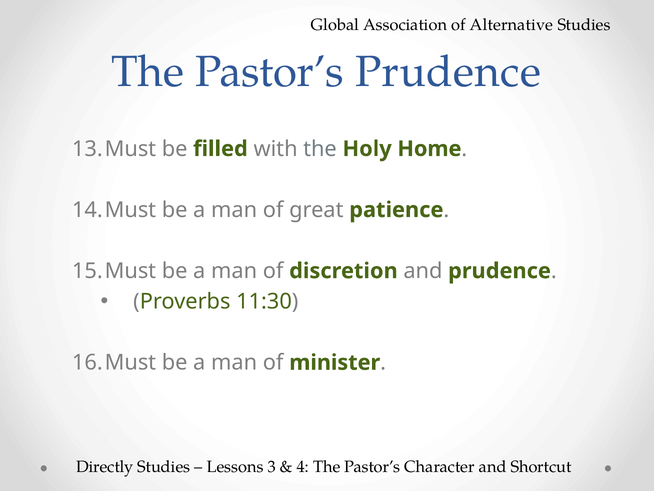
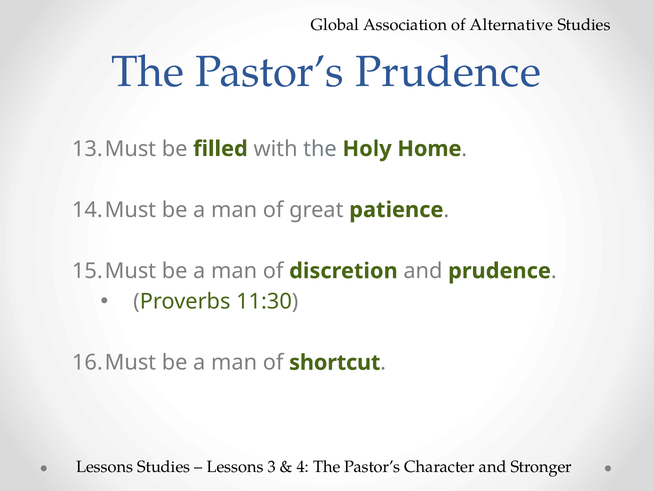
minister: minister -> shortcut (335, 362)
Directly: Directly -> Lessons (105, 466)
Shortcut: Shortcut -> Stronger (541, 466)
